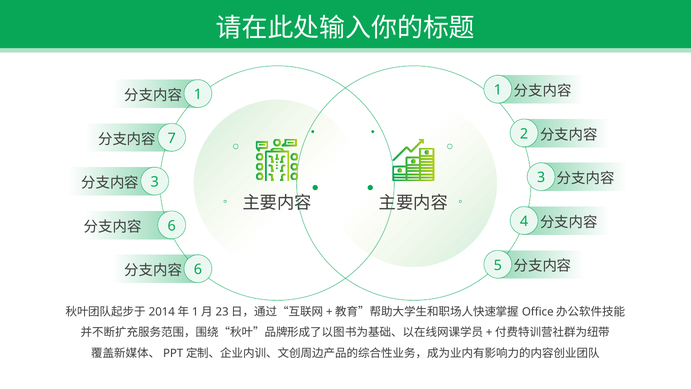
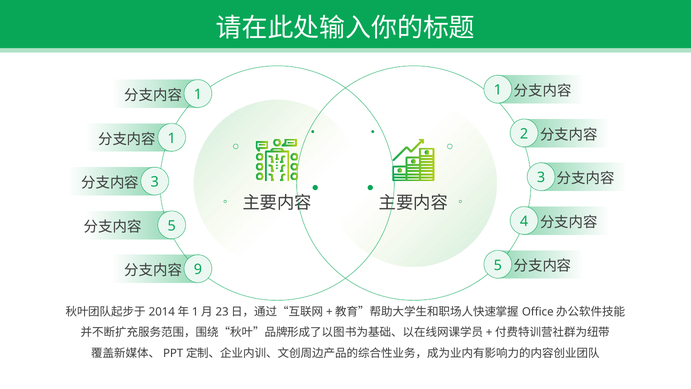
7: 7 -> 1 (172, 138)
6: 6 -> 5 (172, 226)
6: 6 -> 9 (198, 269)
